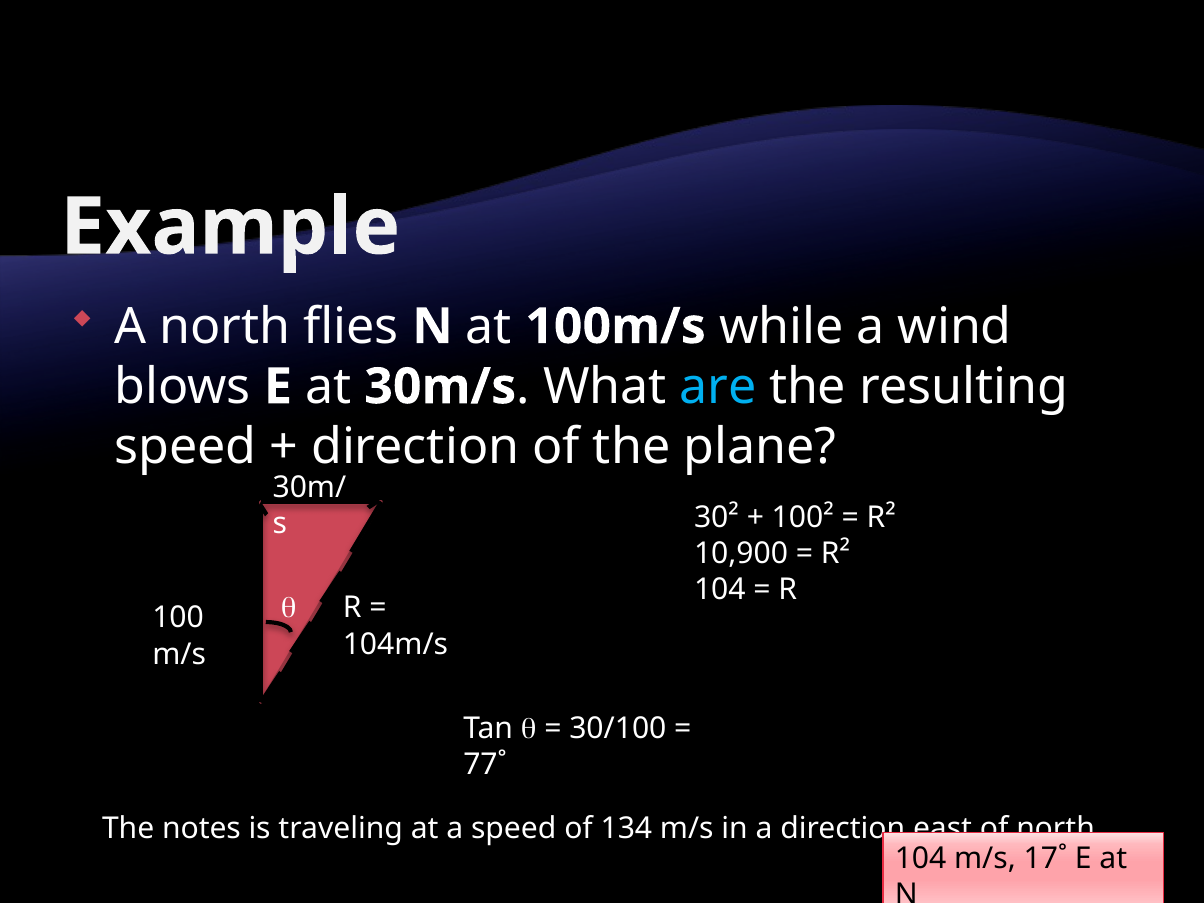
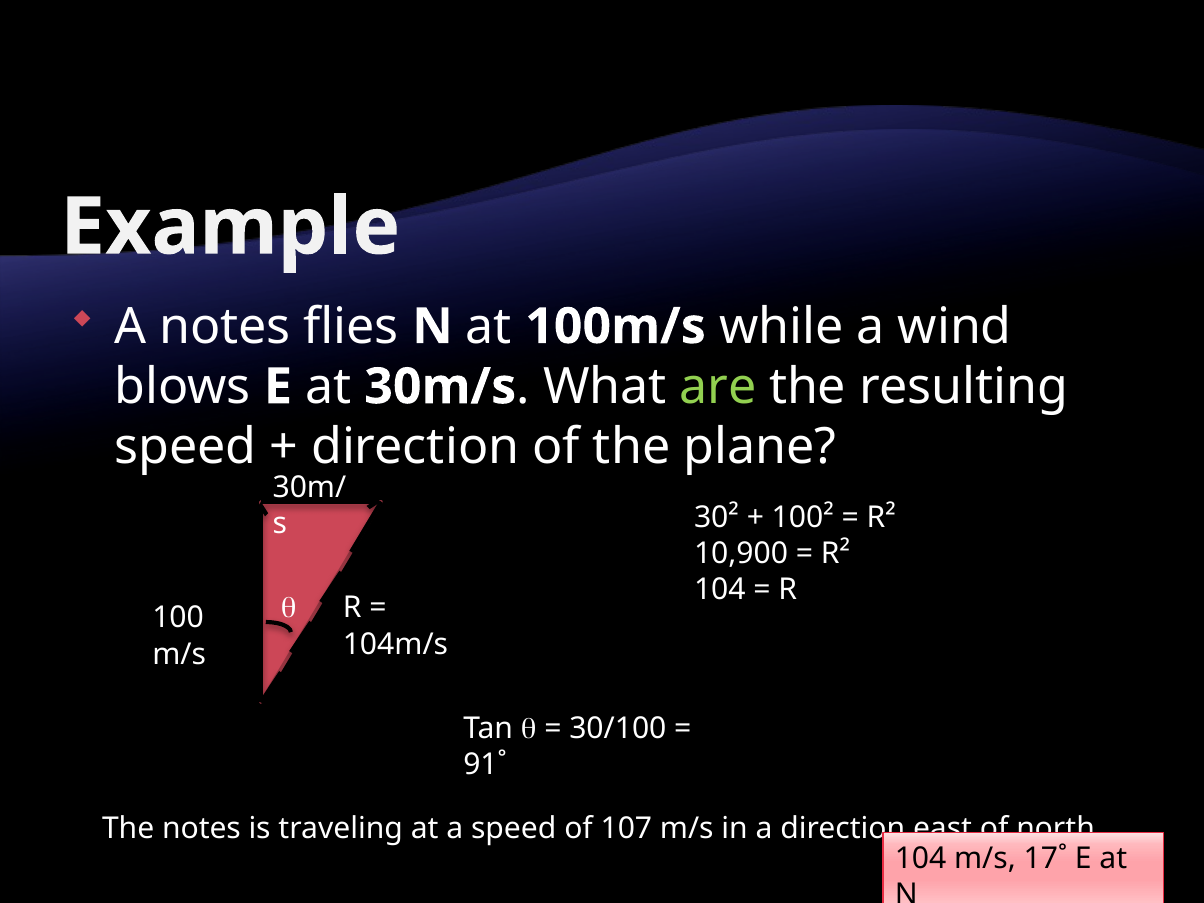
A north: north -> notes (225, 327)
are colour: light blue -> light green (718, 387)
77˚: 77˚ -> 91˚ (485, 765)
134: 134 -> 107 (626, 829)
